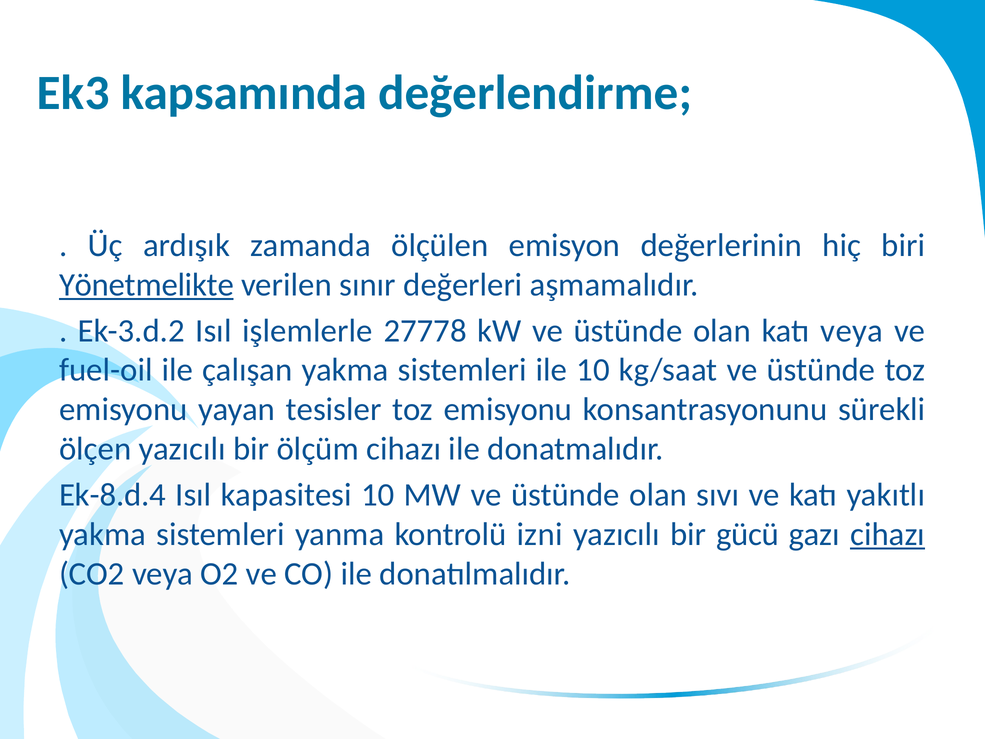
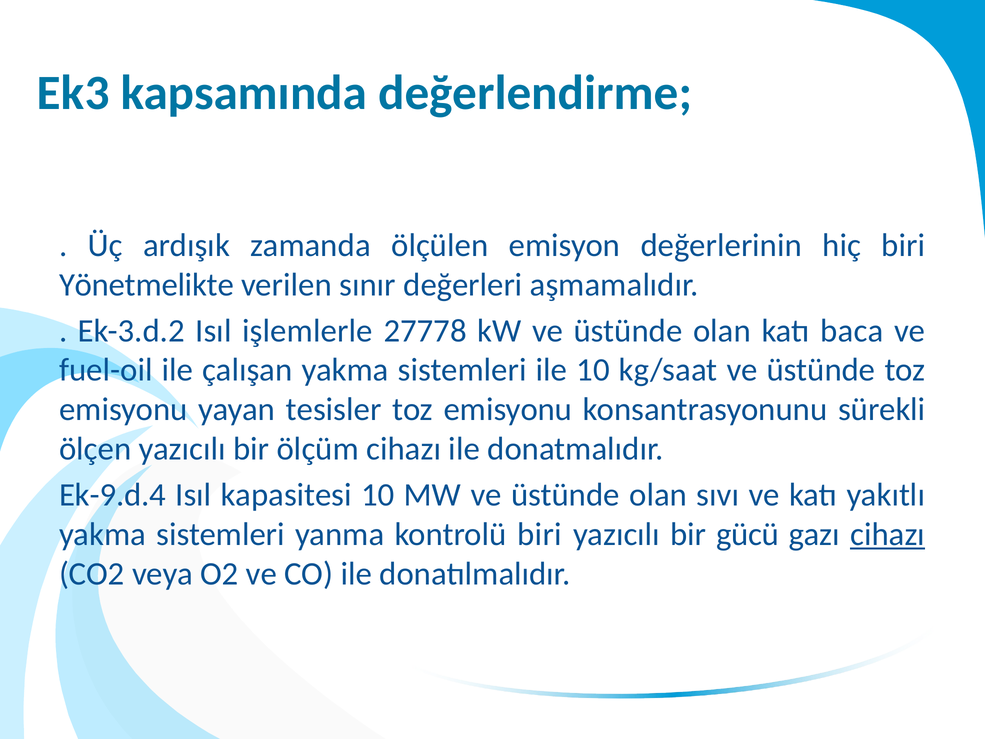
Yönetmelikte underline: present -> none (146, 285)
katı veya: veya -> baca (852, 331)
Ek-8.d.4: Ek-8.d.4 -> Ek-9.d.4 (113, 495)
kontrolü izni: izni -> biri (540, 534)
